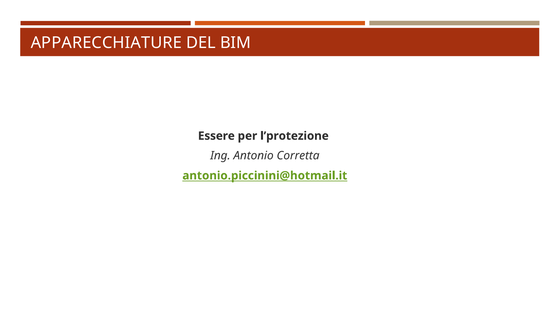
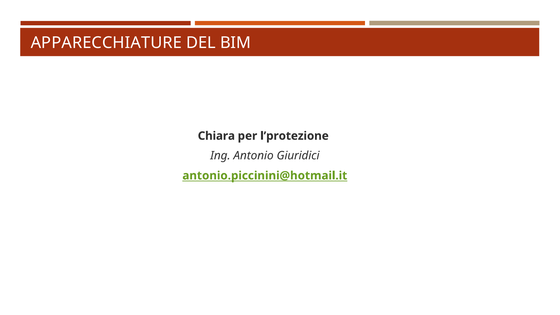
Essere: Essere -> Chiara (216, 136)
Corretta: Corretta -> Giuridici (298, 156)
